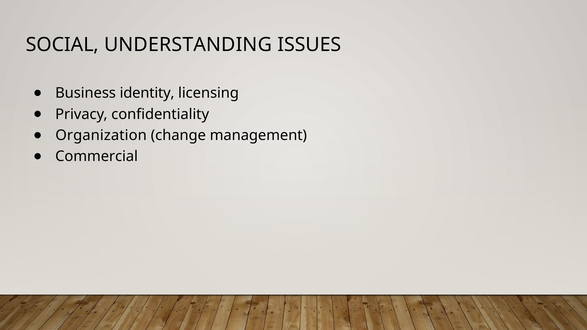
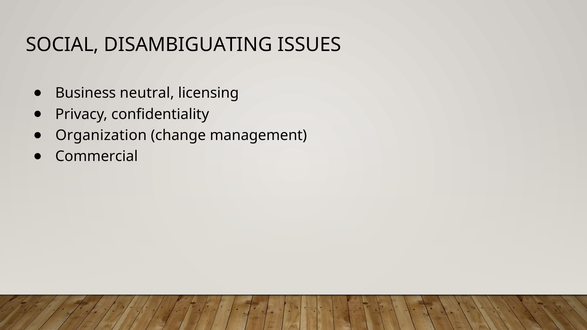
UNDERSTANDING: UNDERSTANDING -> DISAMBIGUATING (188, 45)
identity: identity -> neutral (147, 93)
